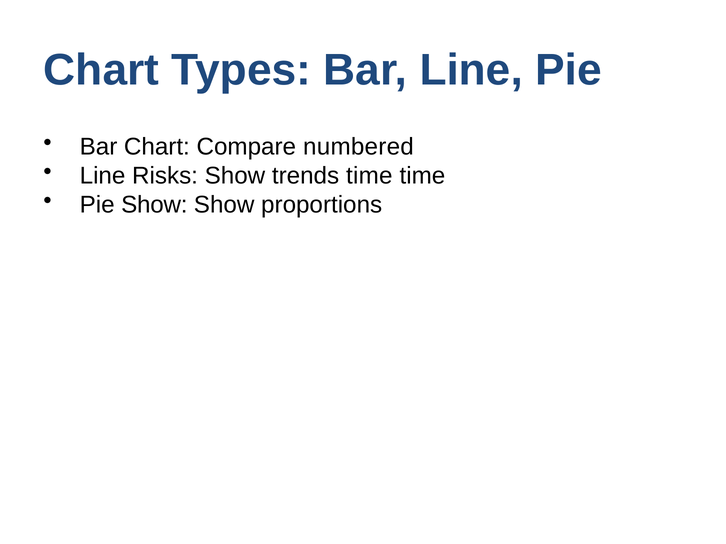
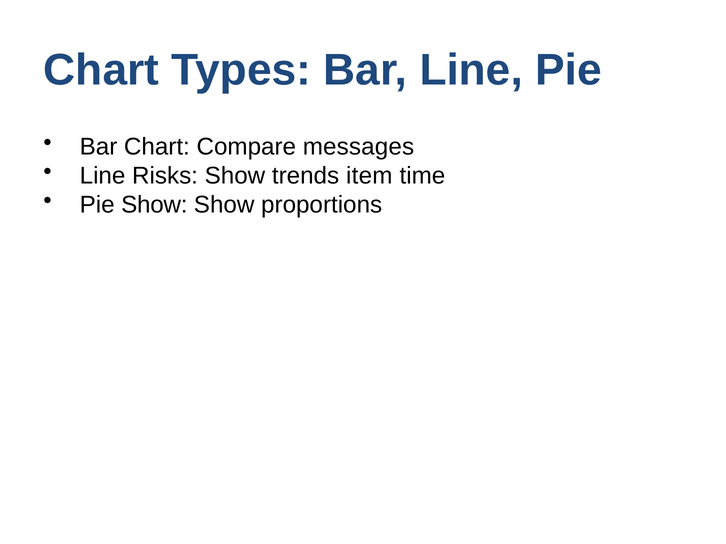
numbered: numbered -> messages (358, 147)
trends time: time -> item (369, 176)
